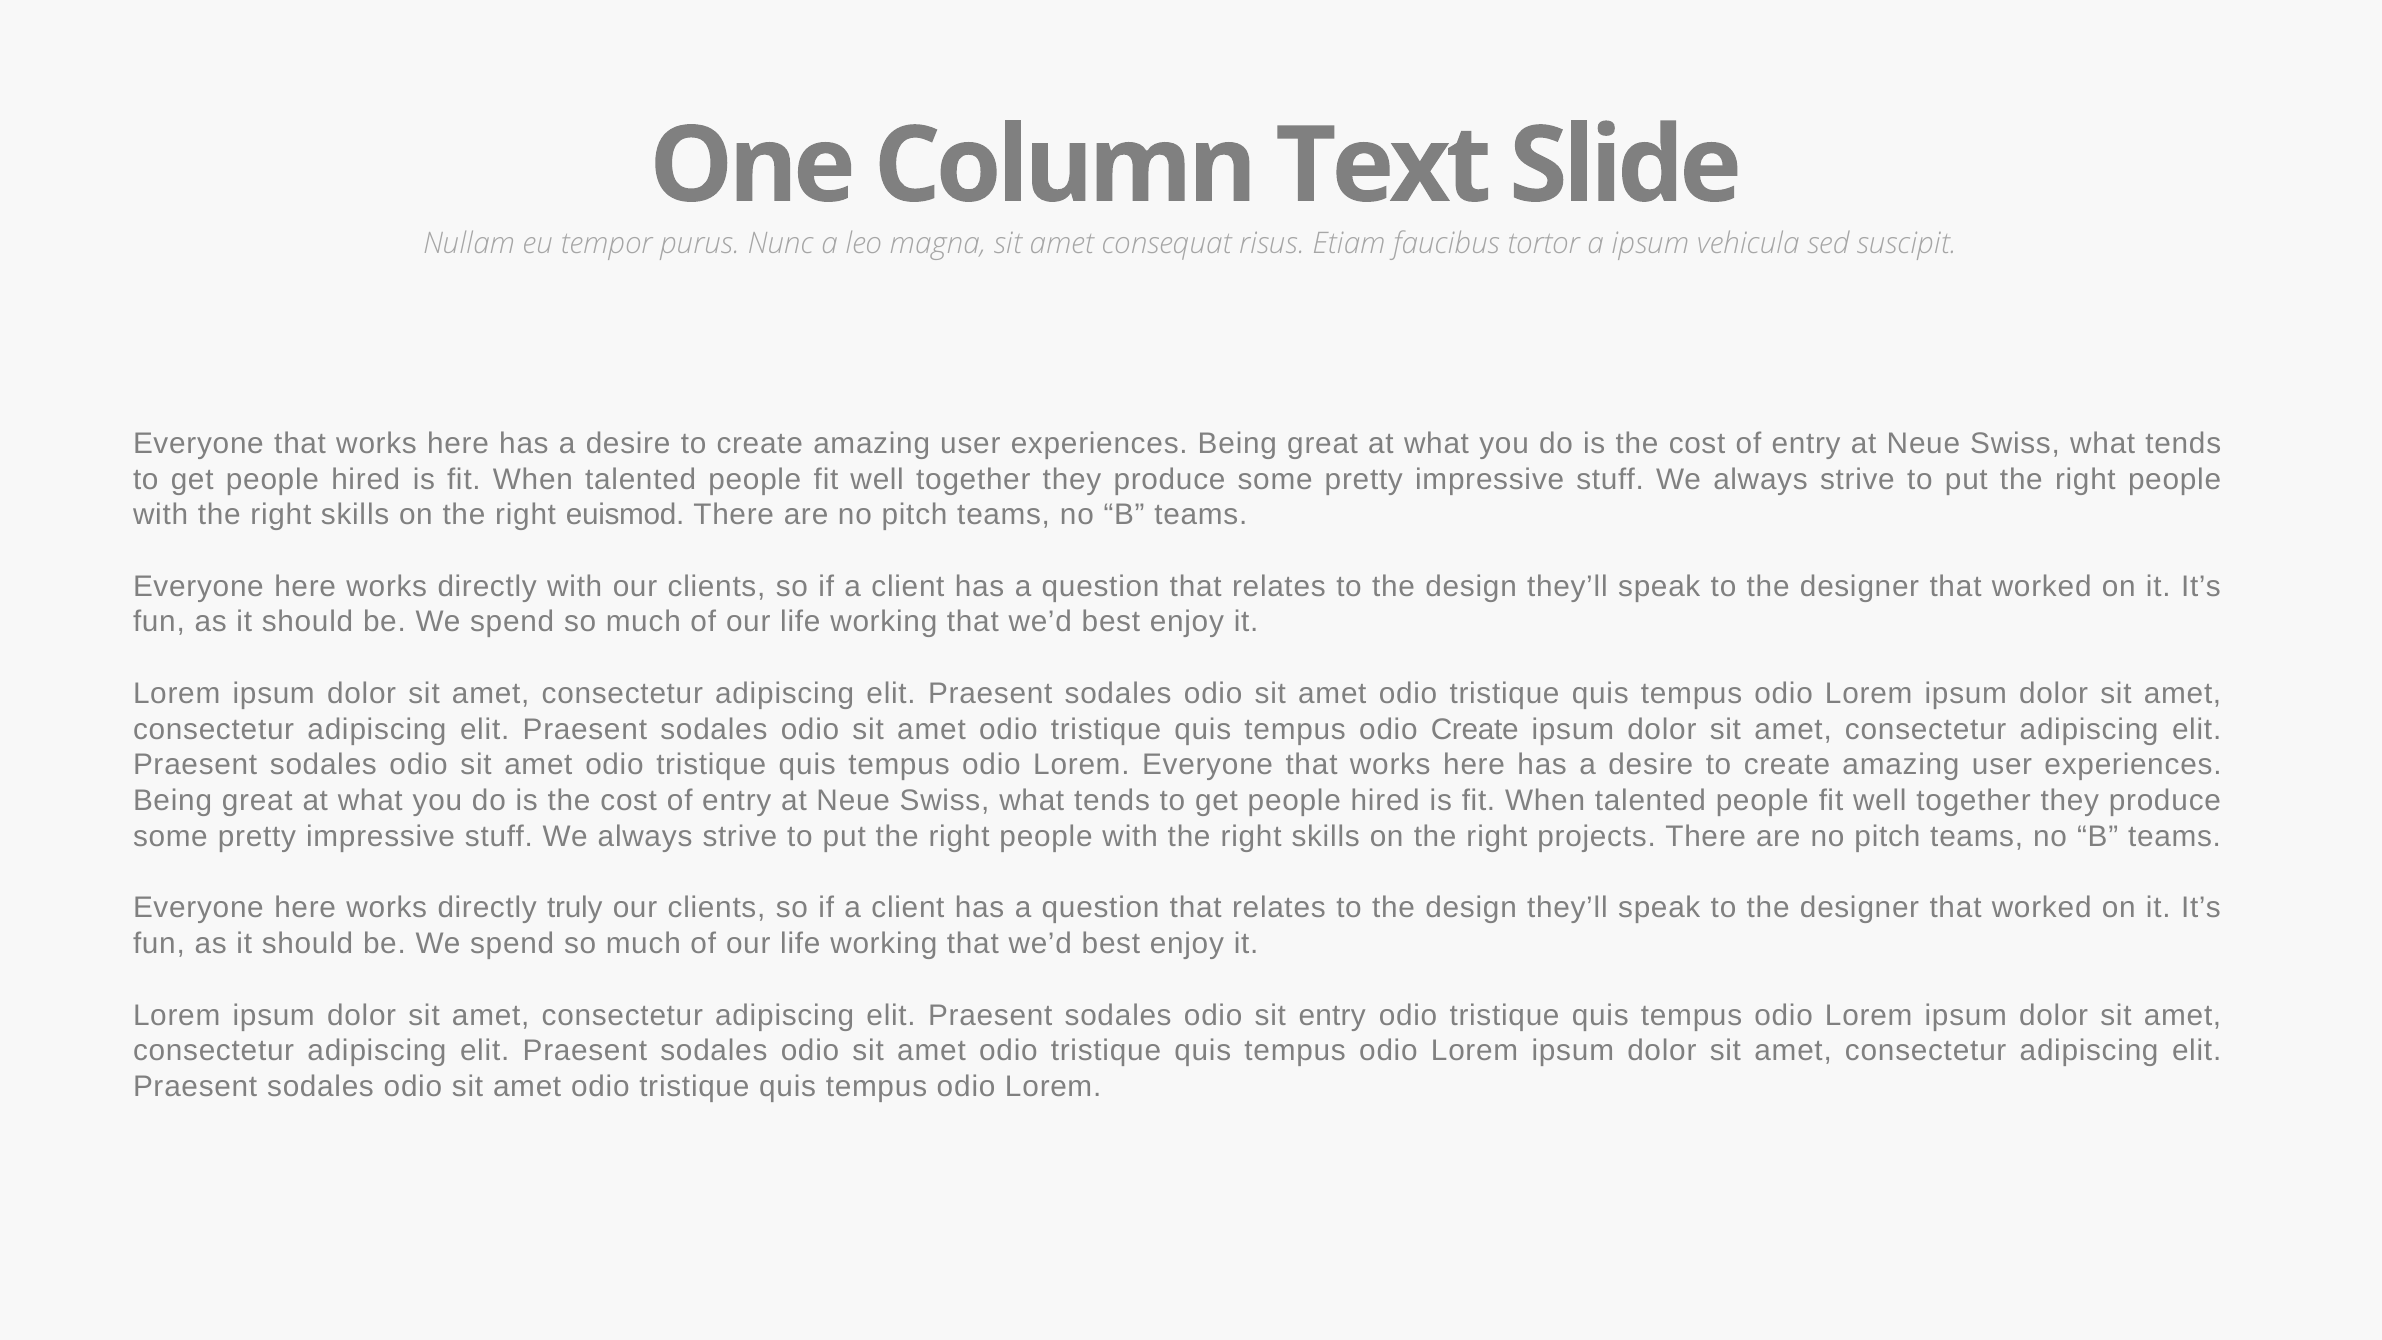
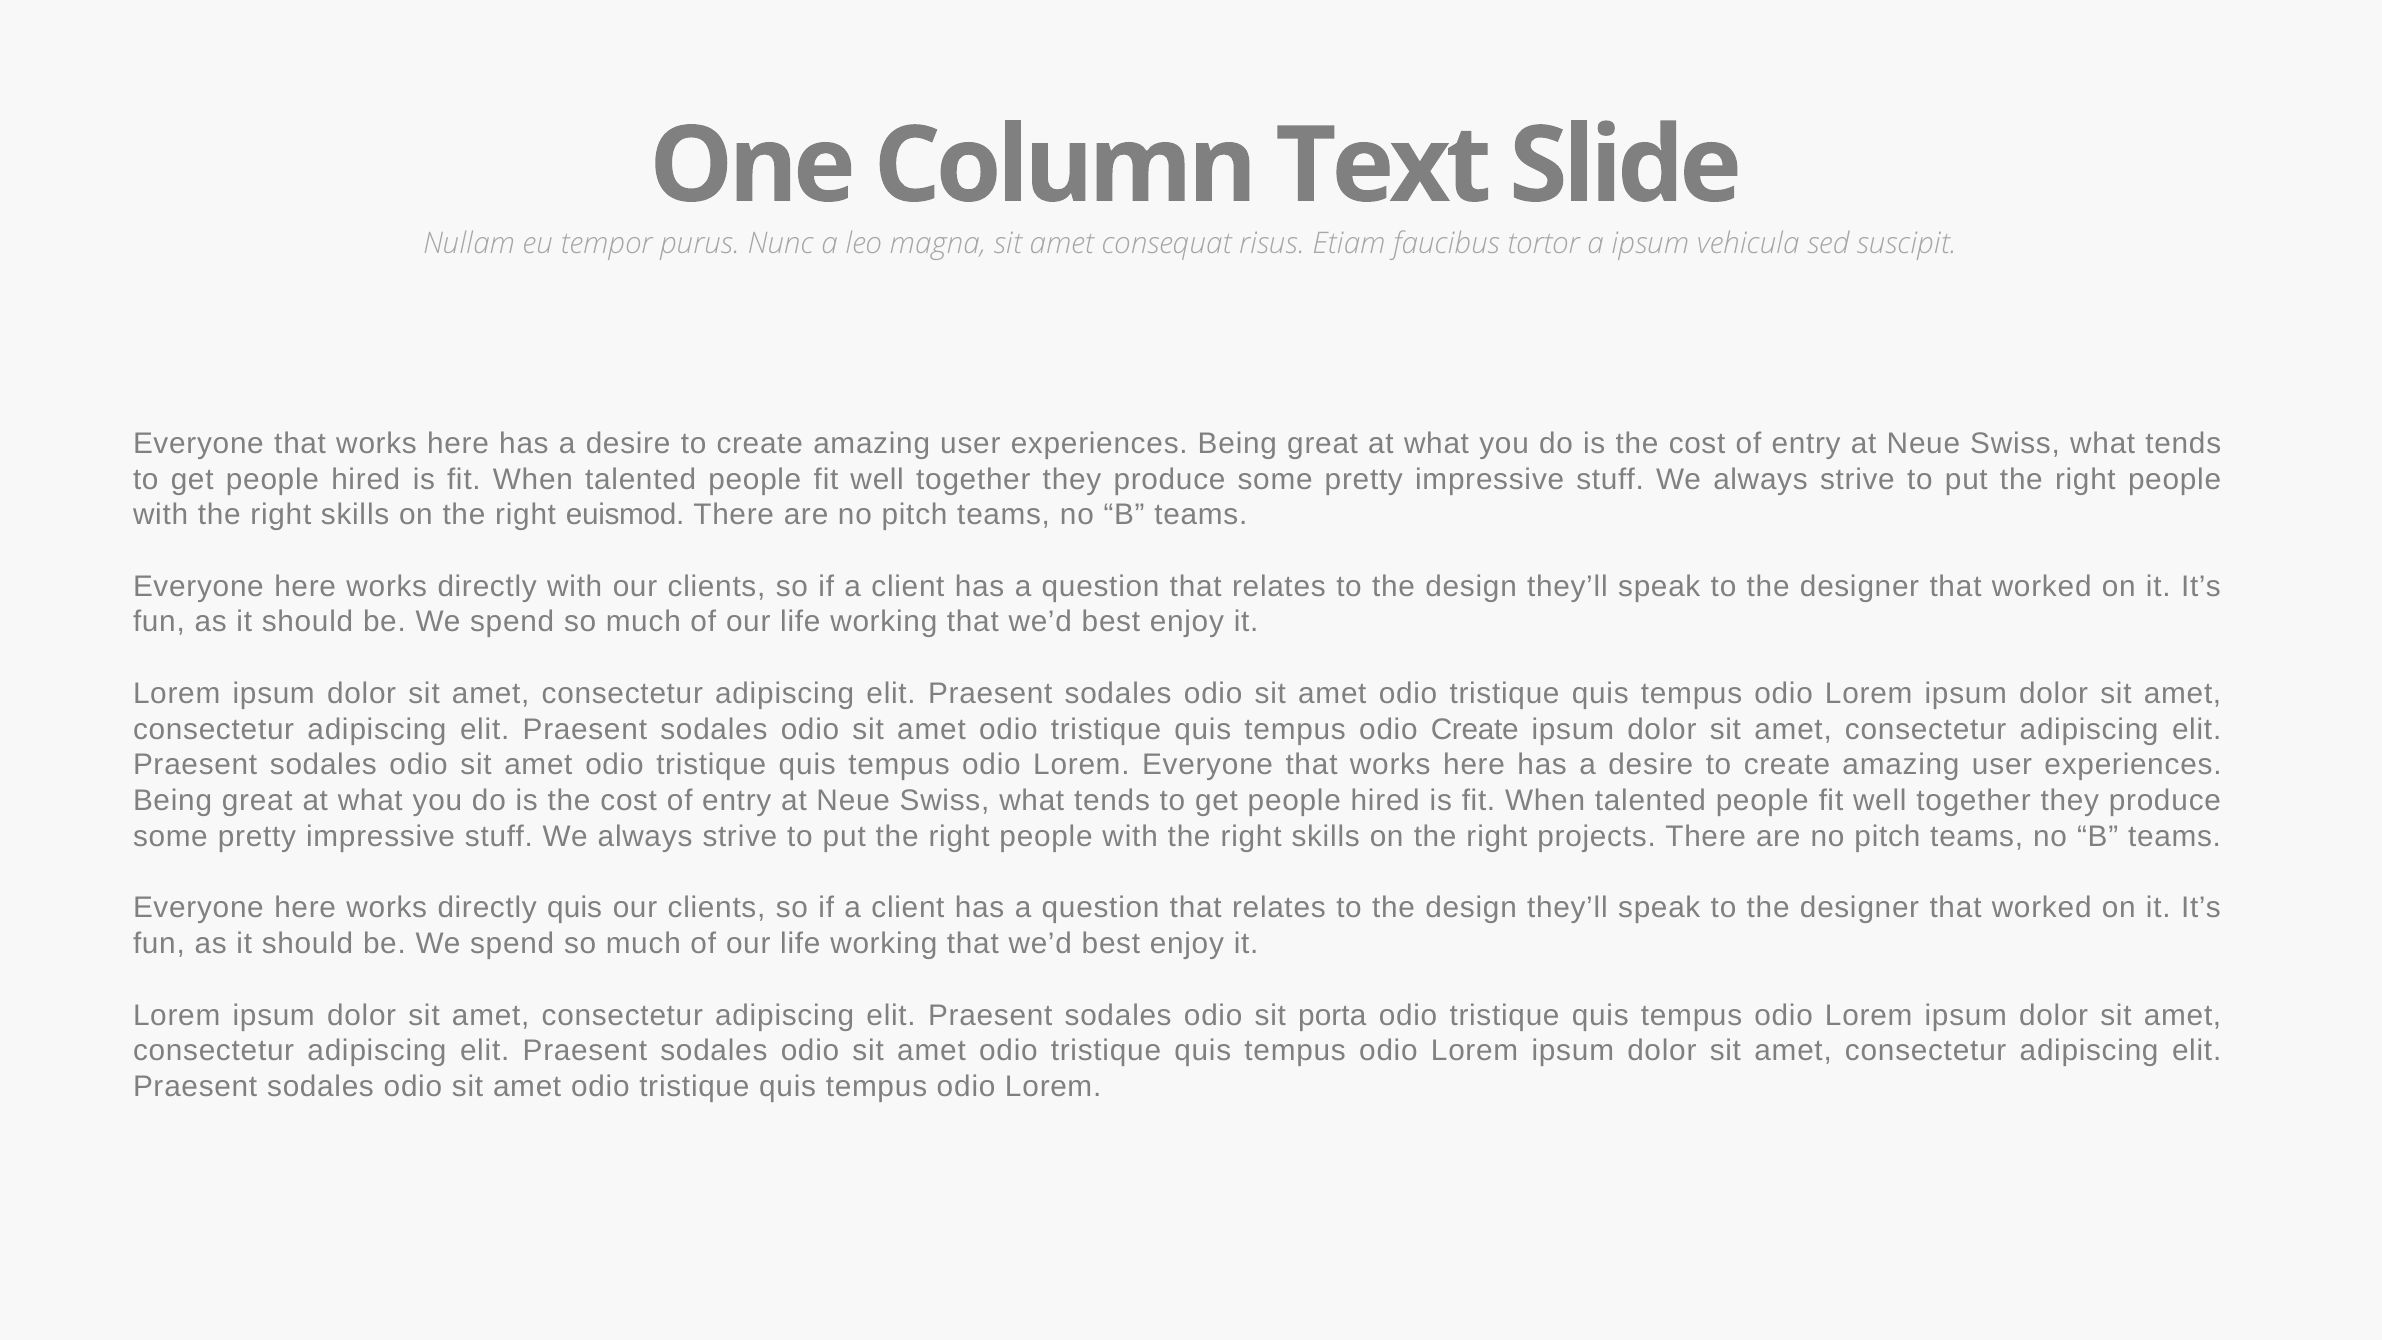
directly truly: truly -> quis (575, 908)
sit entry: entry -> porta (1332, 1015)
